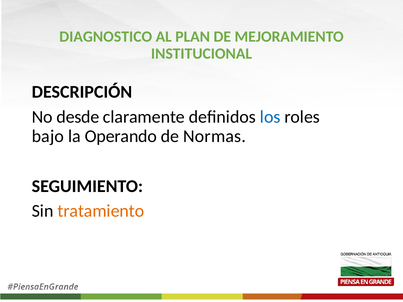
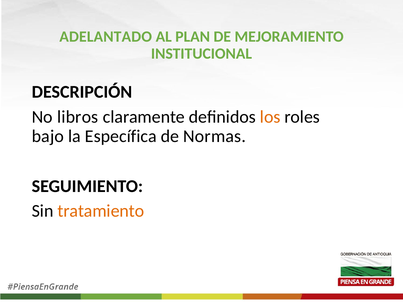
DIAGNOSTICO: DIAGNOSTICO -> ADELANTADO (106, 37)
desde: desde -> libros (78, 117)
los colour: blue -> orange (270, 117)
Operando: Operando -> Específica (121, 136)
